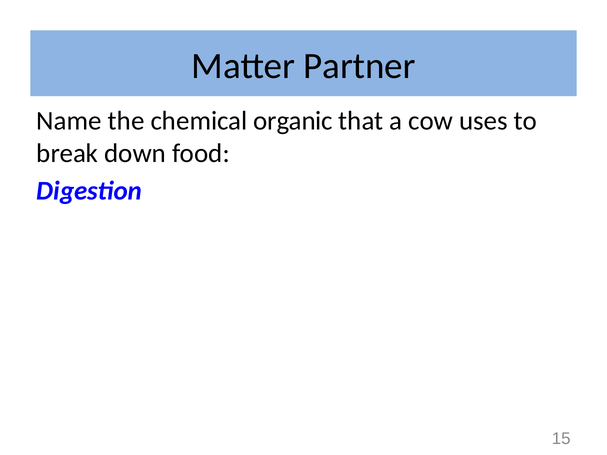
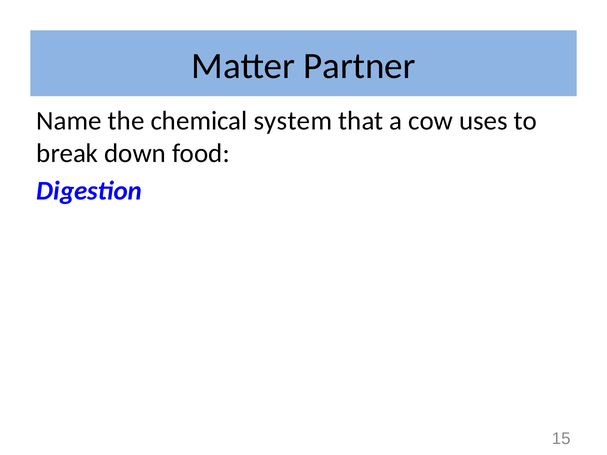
organic: organic -> system (293, 121)
